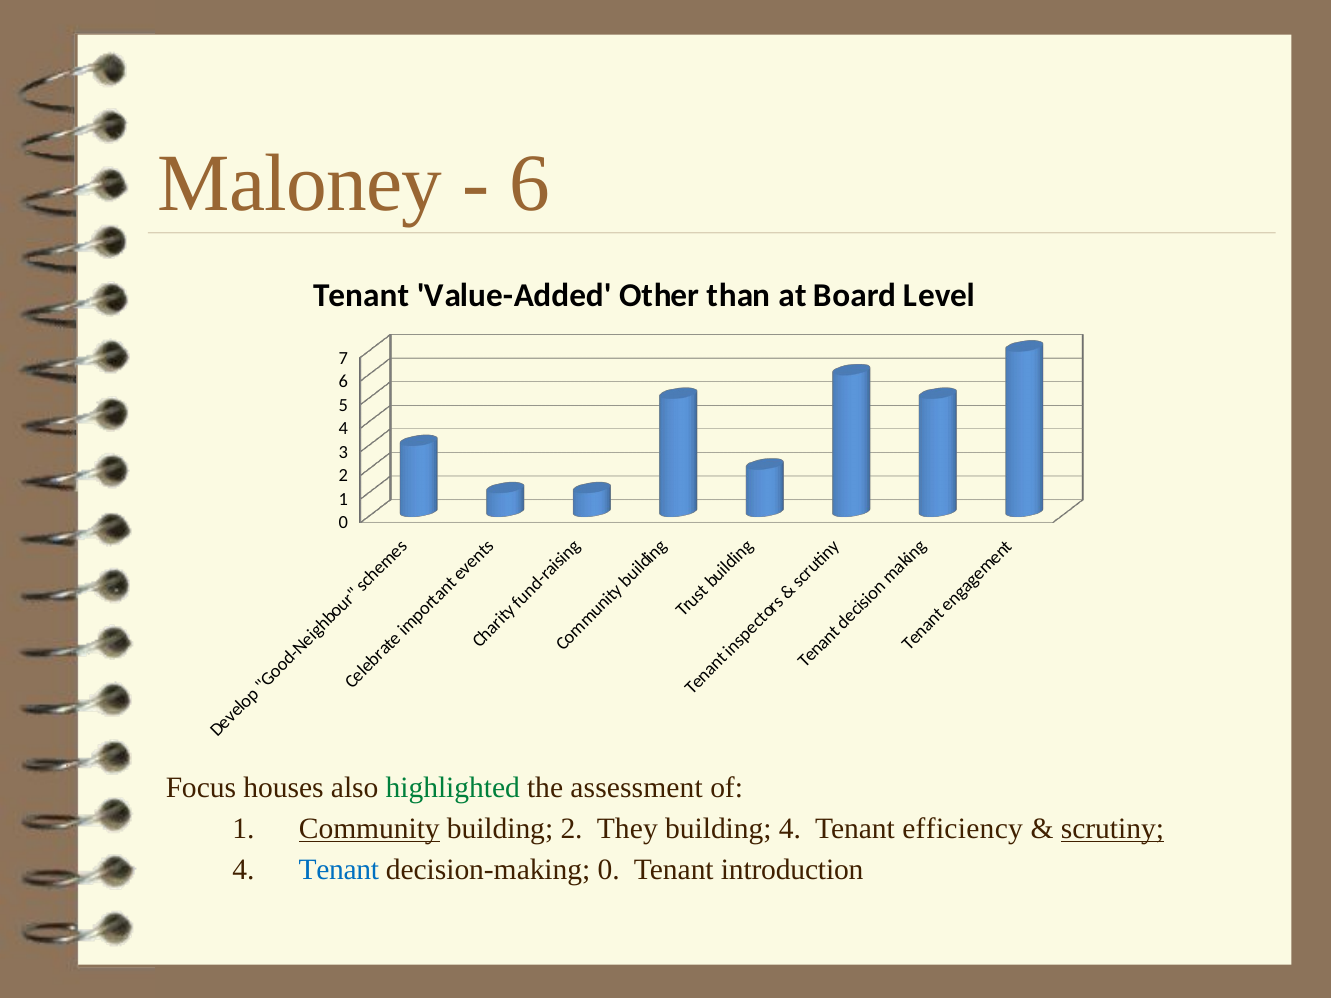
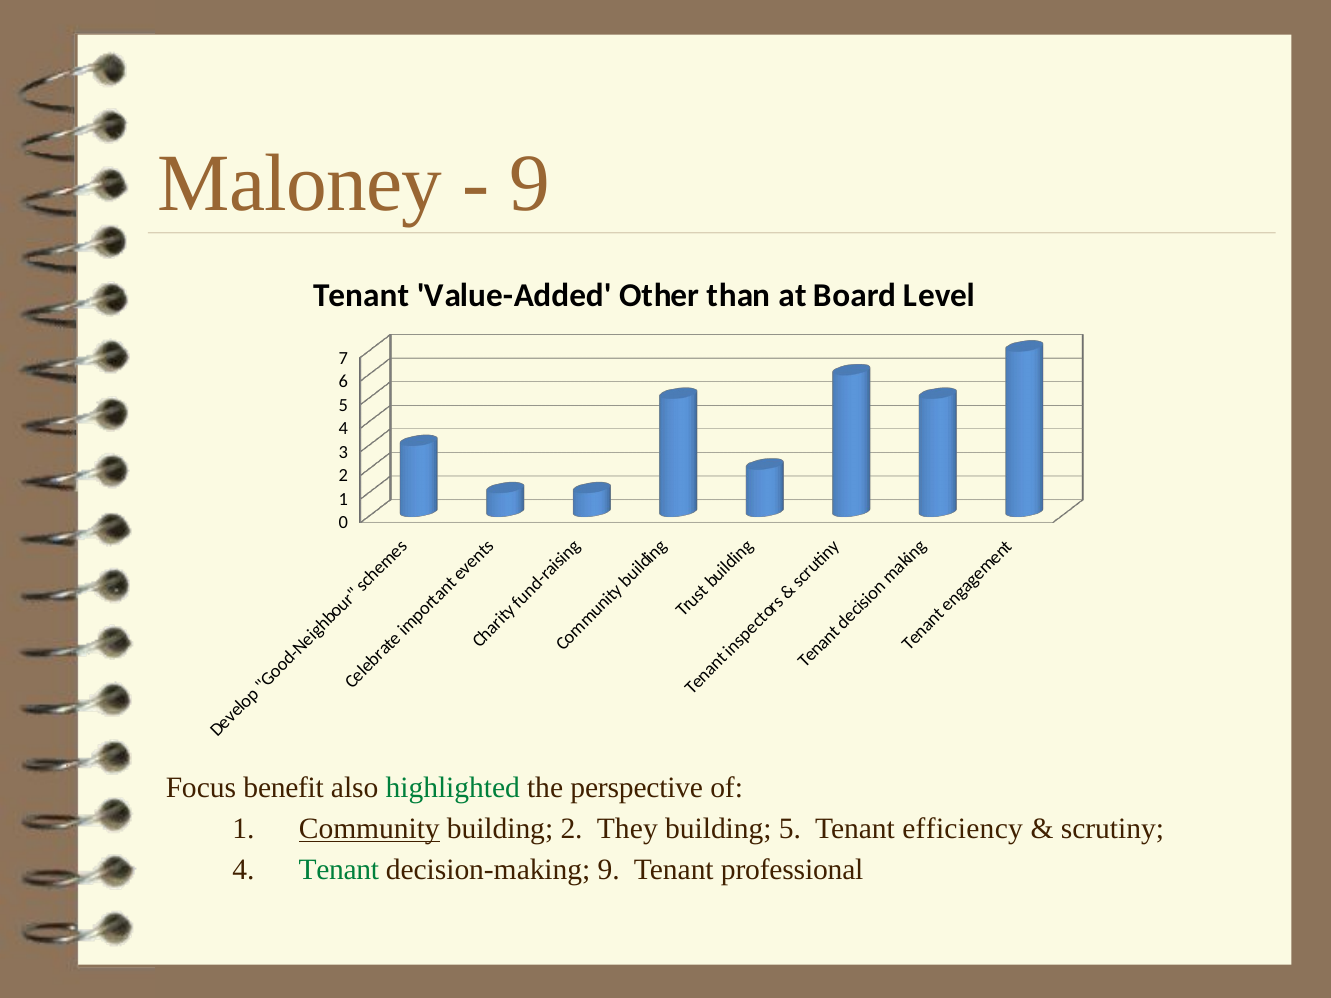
6: 6 -> 9 (530, 183)
houses: houses -> benefit (284, 788)
assessment: assessment -> perspective (637, 788)
building 4: 4 -> 5 (790, 829)
scrutiny underline: present -> none (1112, 829)
Tenant colour: blue -> green (339, 870)
decision-making 0: 0 -> 9 (609, 870)
introduction: introduction -> professional (792, 870)
